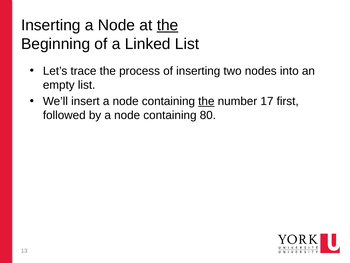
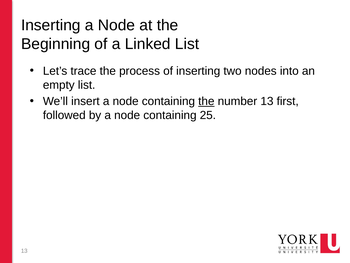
the underline: present -> none (168, 25)
number 17: 17 -> 13 (267, 101)
80: 80 -> 25 (208, 115)
